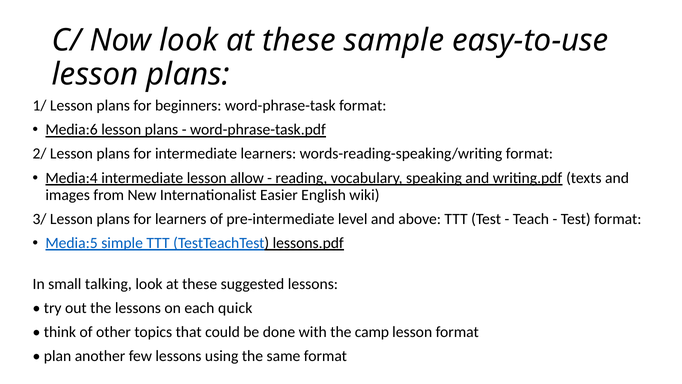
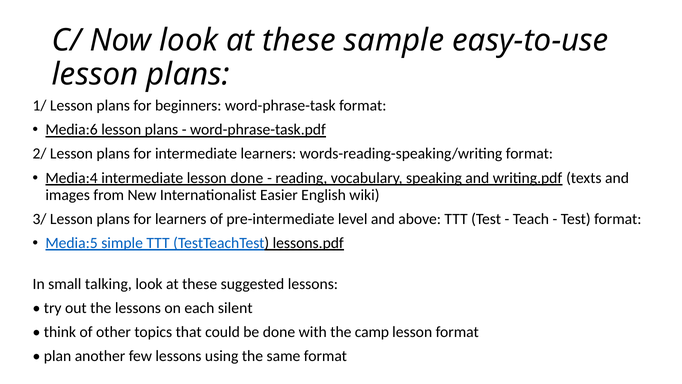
lesson allow: allow -> done (247, 178)
quick: quick -> silent (235, 308)
